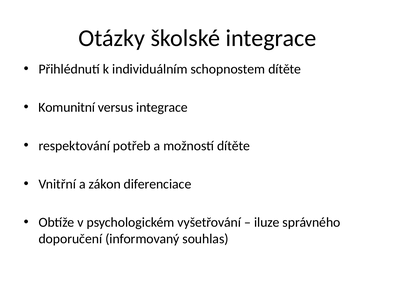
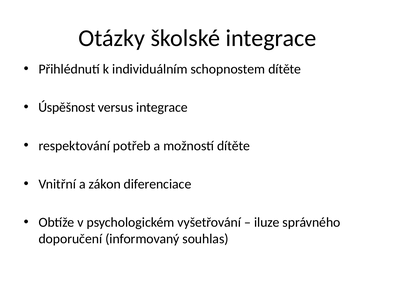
Komunitní: Komunitní -> Úspěšnost (67, 107)
